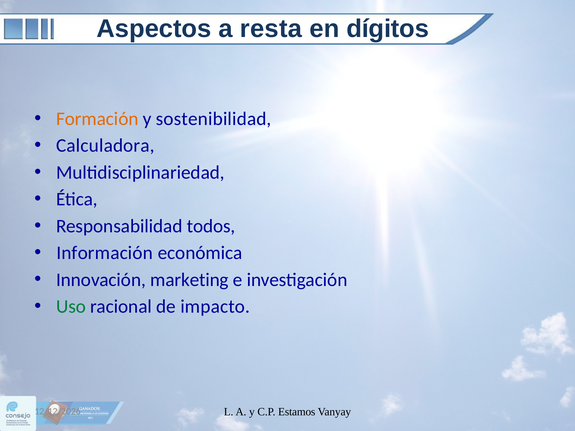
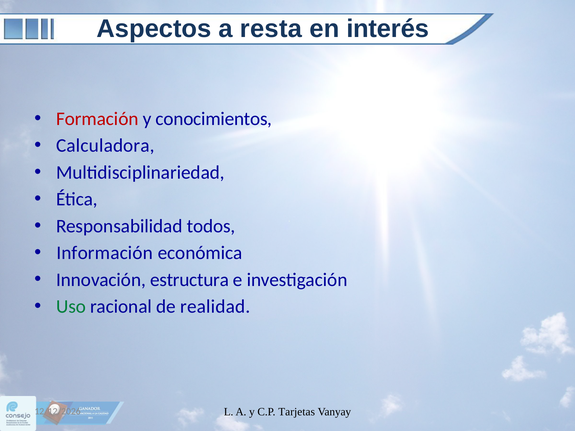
dígitos: dígitos -> interés (388, 29)
Formación colour: orange -> red (97, 119)
sostenibilidad: sostenibilidad -> conocimientos (214, 119)
marketing: marketing -> estructura (190, 280)
impacto: impacto -> realidad (215, 307)
Estamos: Estamos -> Tarjetas (297, 412)
